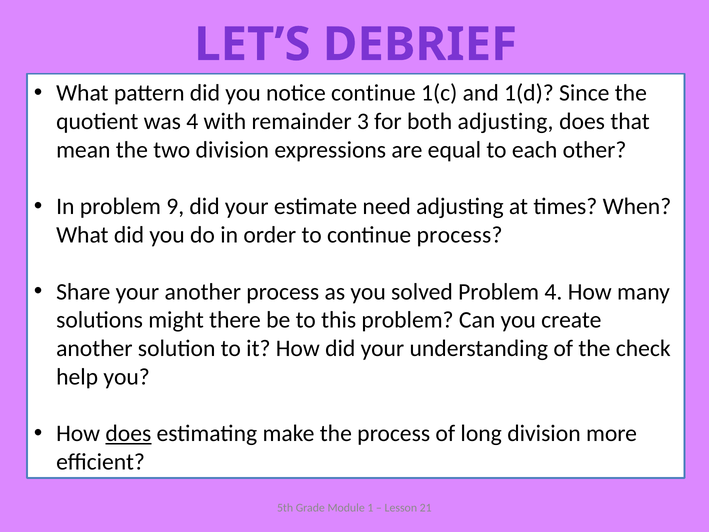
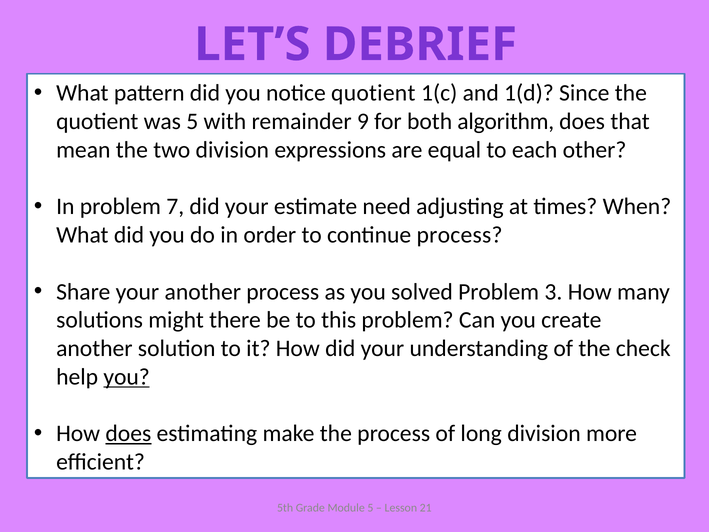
notice continue: continue -> quotient (373, 93)
was 4: 4 -> 5 (192, 121)
3: 3 -> 9 (363, 121)
both adjusting: adjusting -> algorithm (506, 121)
9: 9 -> 7 (175, 206)
Problem 4: 4 -> 3 (553, 292)
you underline: none -> present (127, 377)
Module 1: 1 -> 5 (370, 508)
